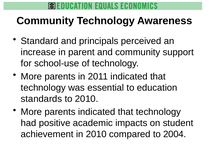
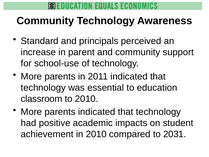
standards: standards -> classroom (41, 99)
2004: 2004 -> 2031 (175, 134)
